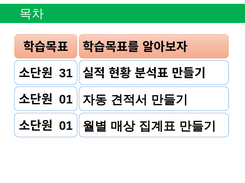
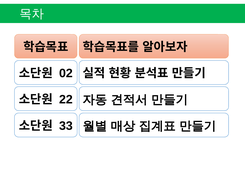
31: 31 -> 02 (66, 74)
01: 01 -> 22 (66, 100)
01: 01 -> 33 (66, 126)
